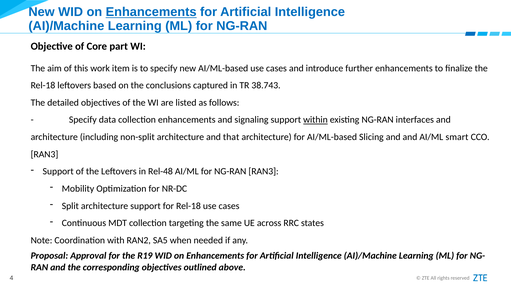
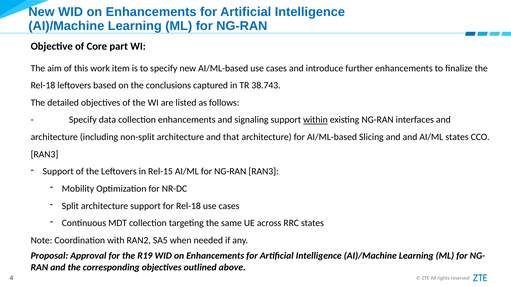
Enhancements underline: present -> none (151, 12)
AI/ML smart: smart -> states (457, 137)
Rel-48: Rel-48 -> Rel-15 (160, 172)
